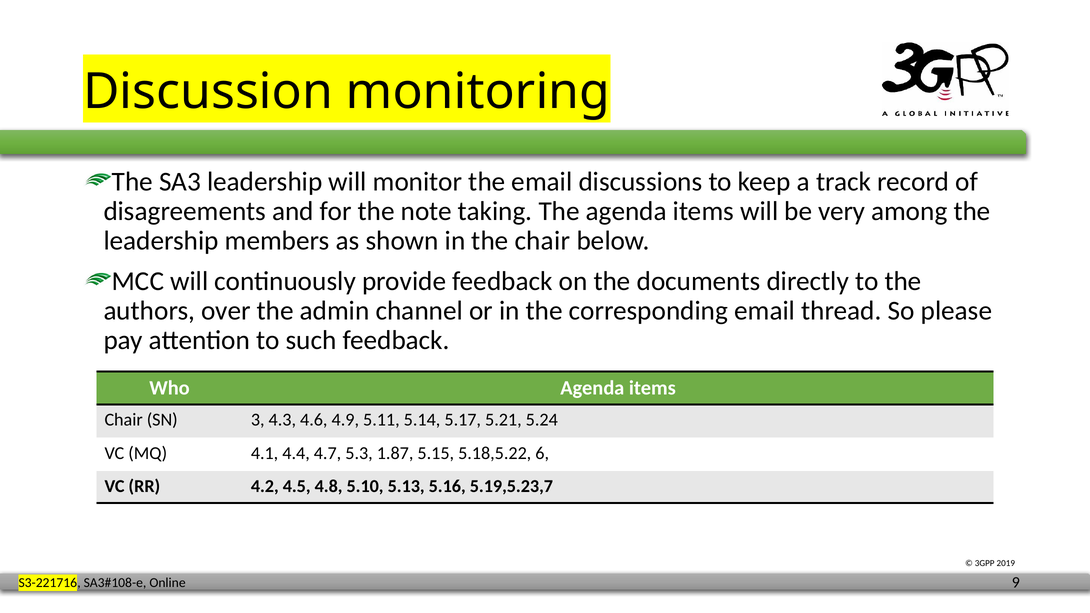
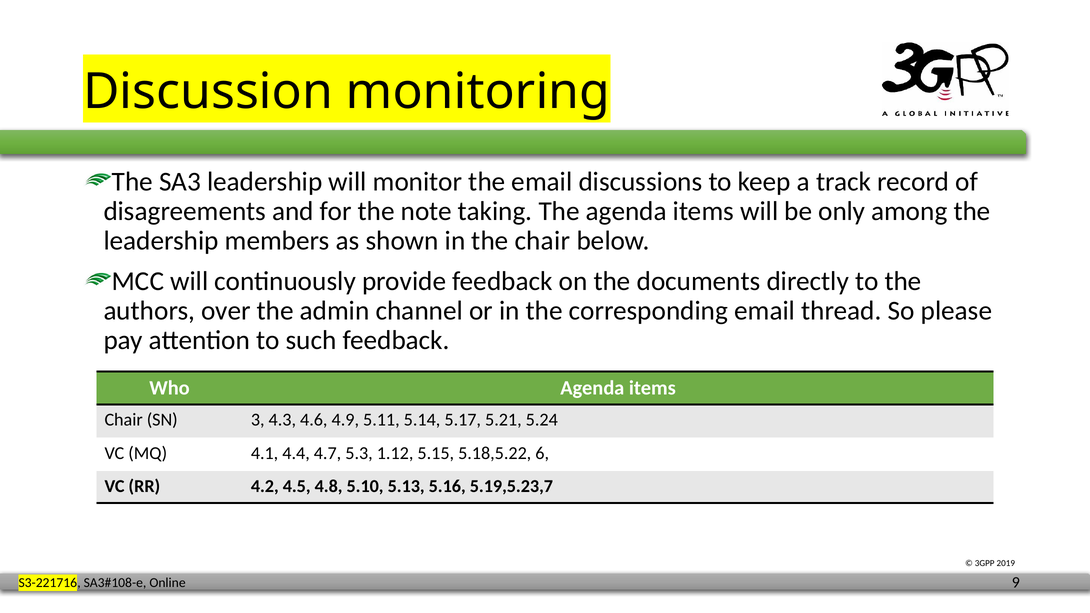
very: very -> only (842, 211)
1.87: 1.87 -> 1.12 (395, 453)
